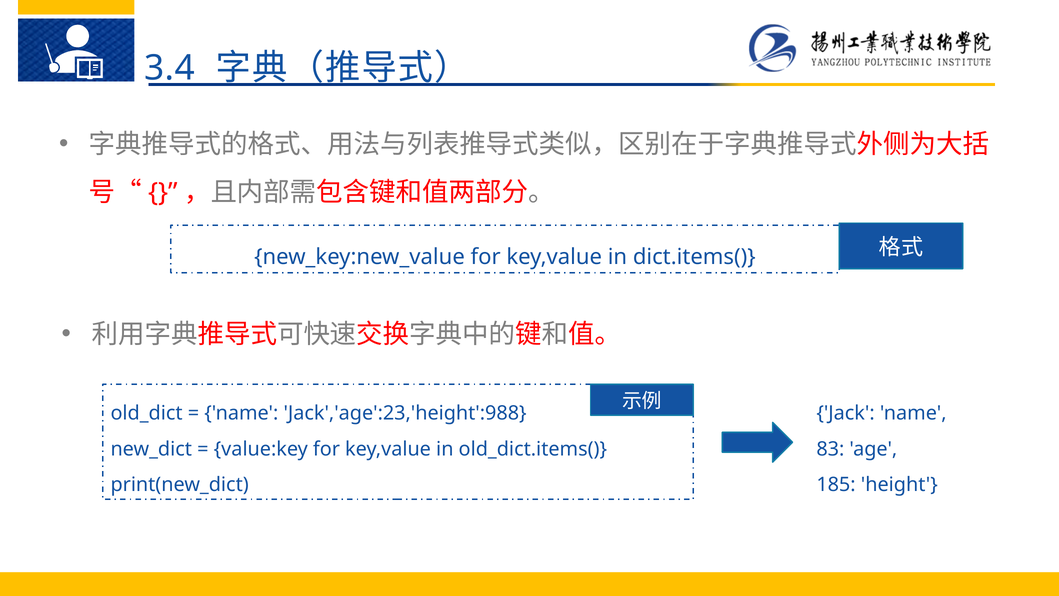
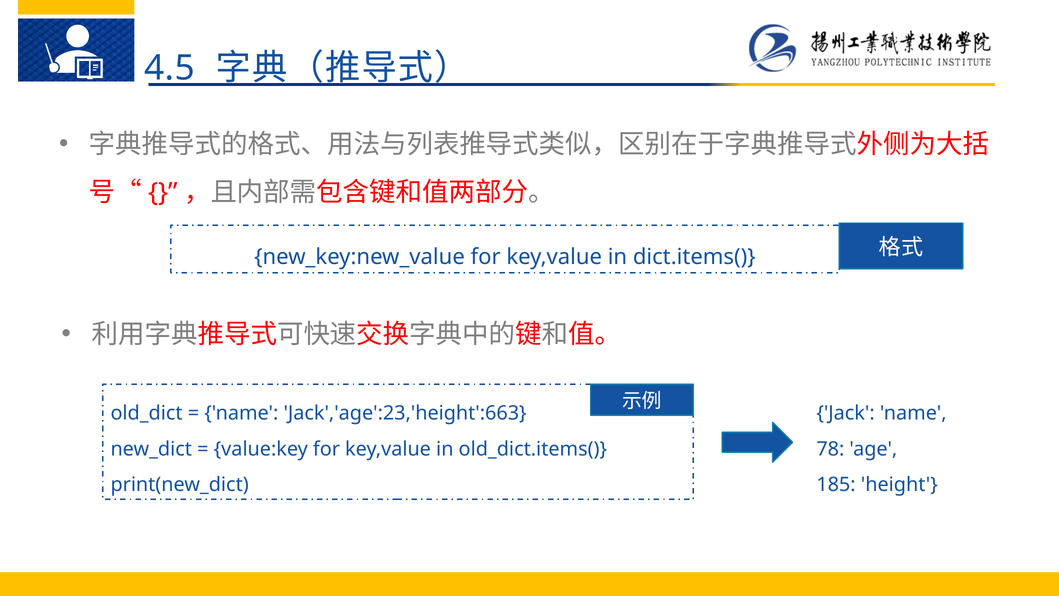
3.4: 3.4 -> 4.5 (170, 68)
Jack','age':23,'height':988: Jack','age':23,'height':988 -> Jack','age':23,'height':663 (405, 413)
83: 83 -> 78 (830, 449)
